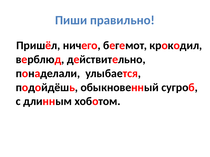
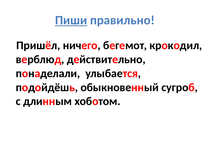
Пиши underline: none -> present (71, 20)
